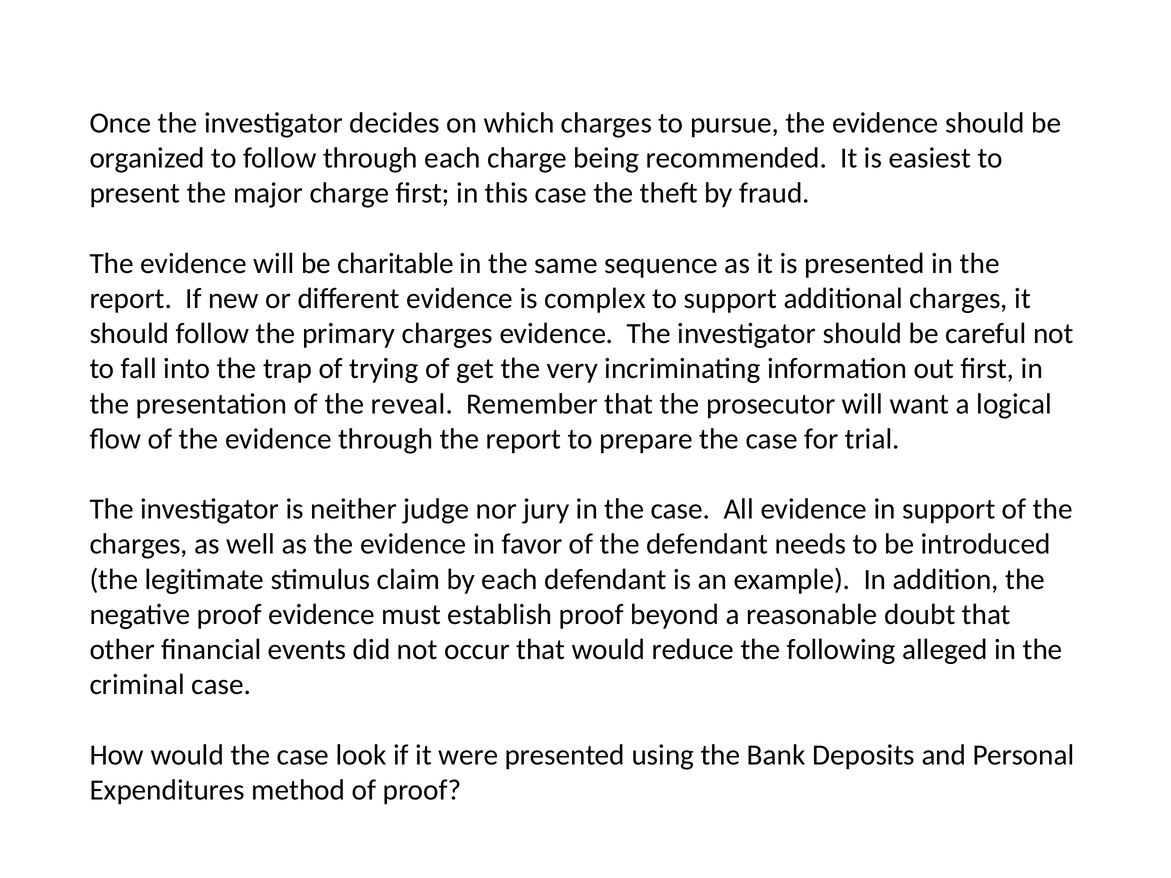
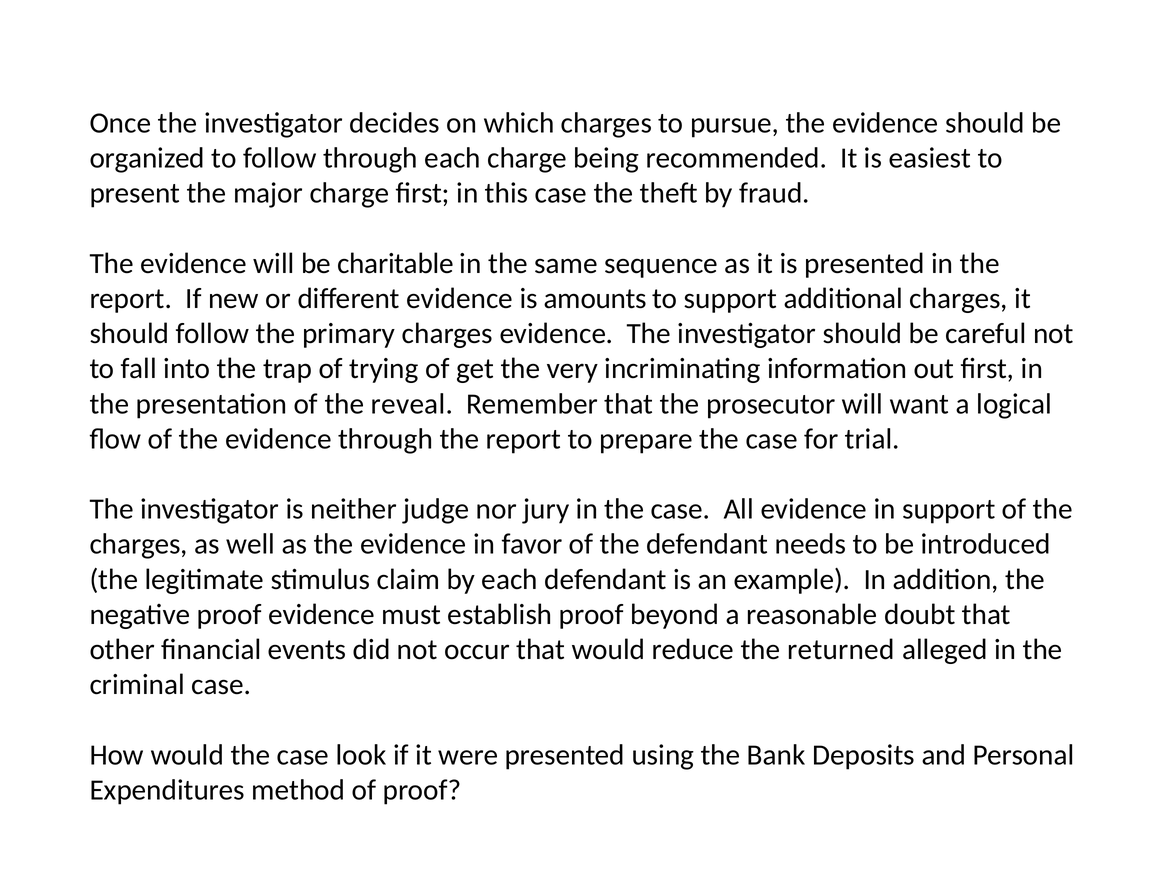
complex: complex -> amounts (595, 299)
following: following -> returned (841, 650)
